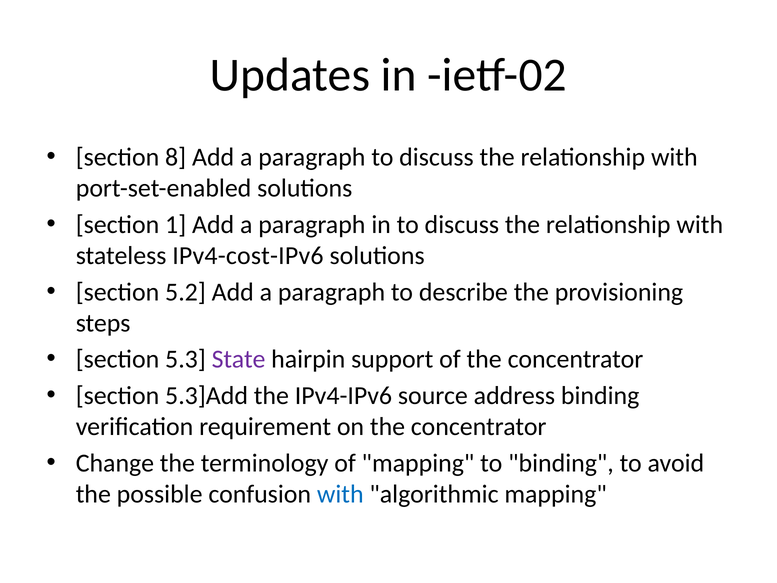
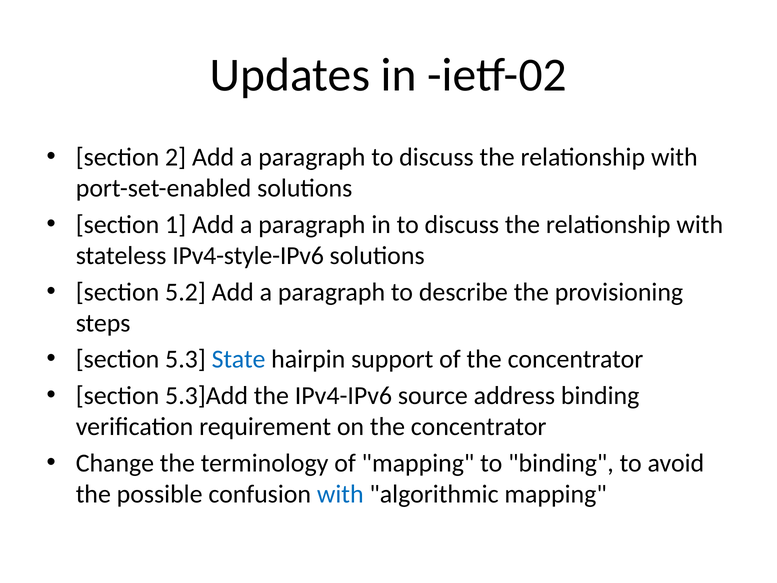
8: 8 -> 2 (176, 157)
IPv4-cost-IPv6: IPv4-cost-IPv6 -> IPv4-style-IPv6 (248, 256)
State colour: purple -> blue (239, 359)
